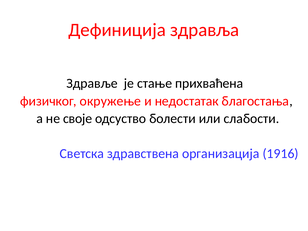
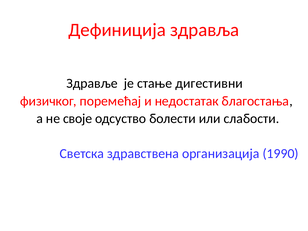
прихваћена: прихваћена -> дигестивни (209, 83)
окружење: окружење -> поремећај (110, 101)
1916: 1916 -> 1990 (281, 154)
